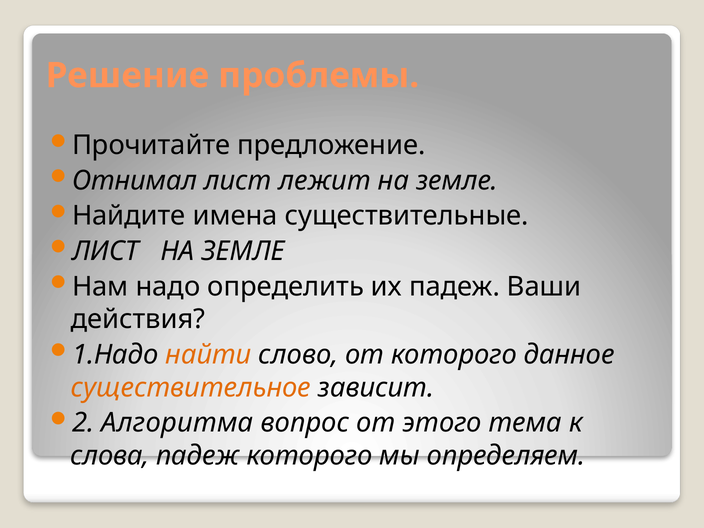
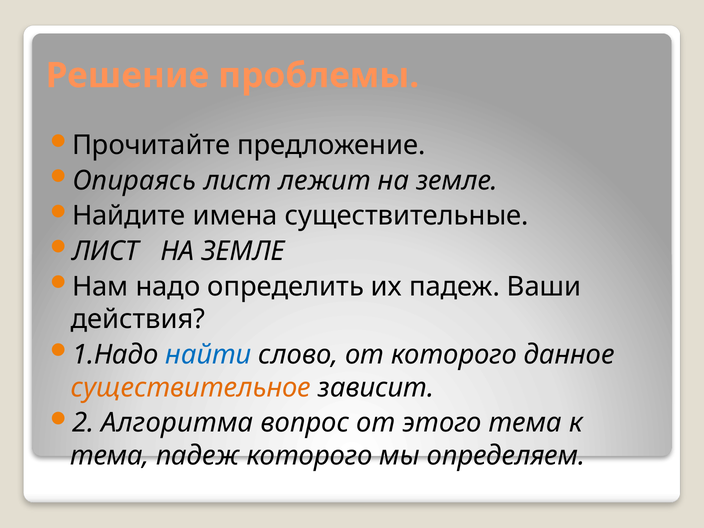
Отнимал: Отнимал -> Опираясь (134, 181)
найти colour: orange -> blue (208, 355)
слова: слова -> тема (110, 456)
